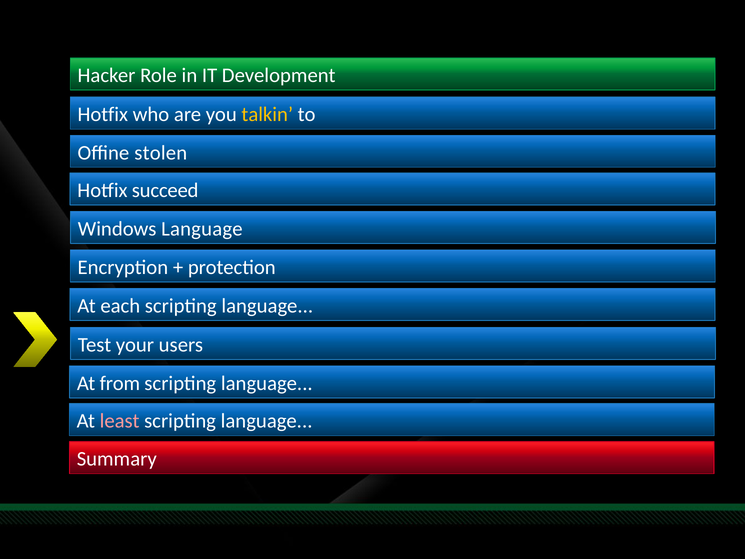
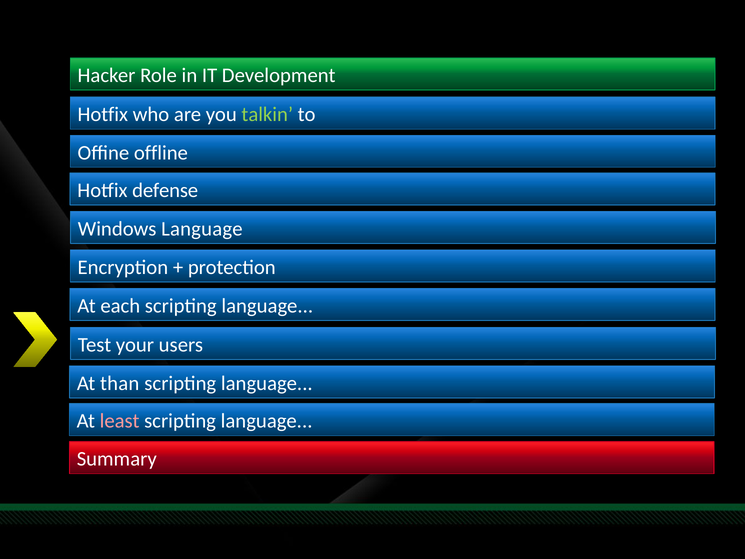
talkin colour: yellow -> light green (267, 115)
stolen: stolen -> offline (161, 153)
succeed: succeed -> defense (165, 190)
from: from -> than (120, 383)
